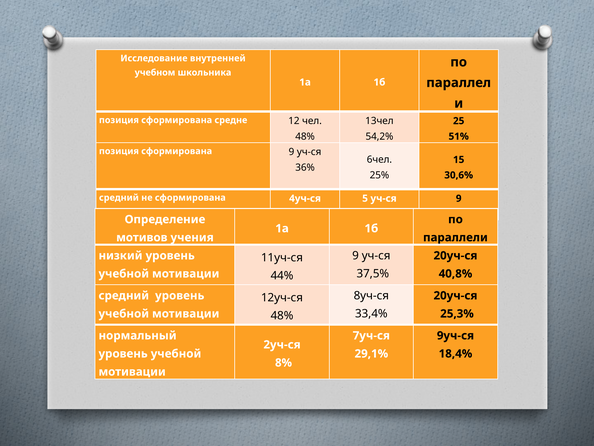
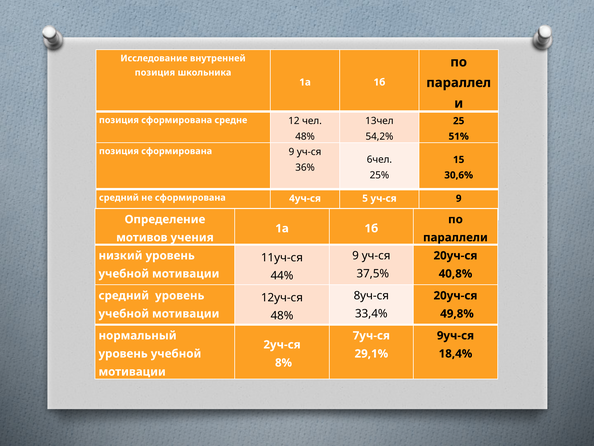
учебном: учебном -> позиция (155, 72)
25,3%: 25,3% -> 49,8% (457, 313)
